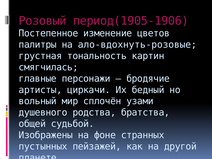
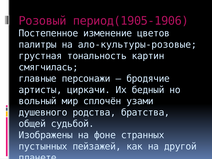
ало-вдохнуть-розовые: ало-вдохнуть-розовые -> ало-культуры-розовые (137, 45)
